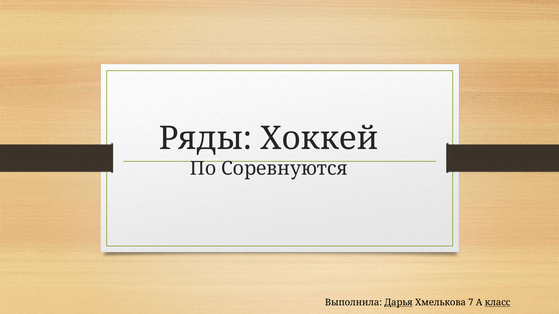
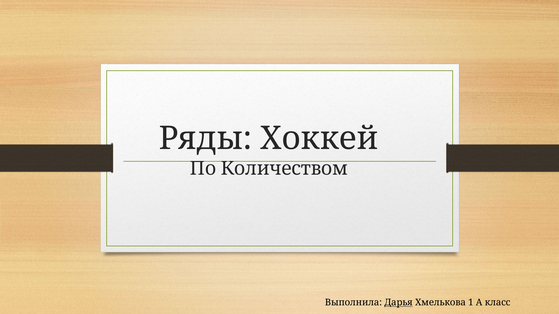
Соревнуются: Соревнуются -> Количеством (284, 169)
7: 7 -> 1 (471, 303)
класс underline: present -> none (498, 303)
